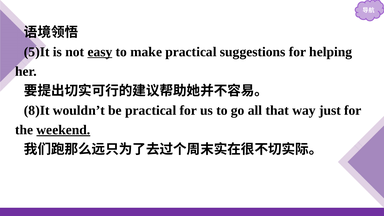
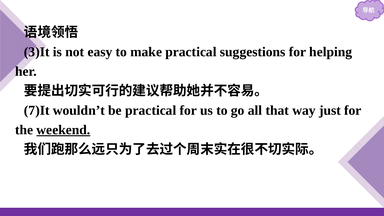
5)It: 5)It -> 3)It (37, 52)
easy underline: present -> none (100, 52)
8)It: 8)It -> 7)It (37, 110)
